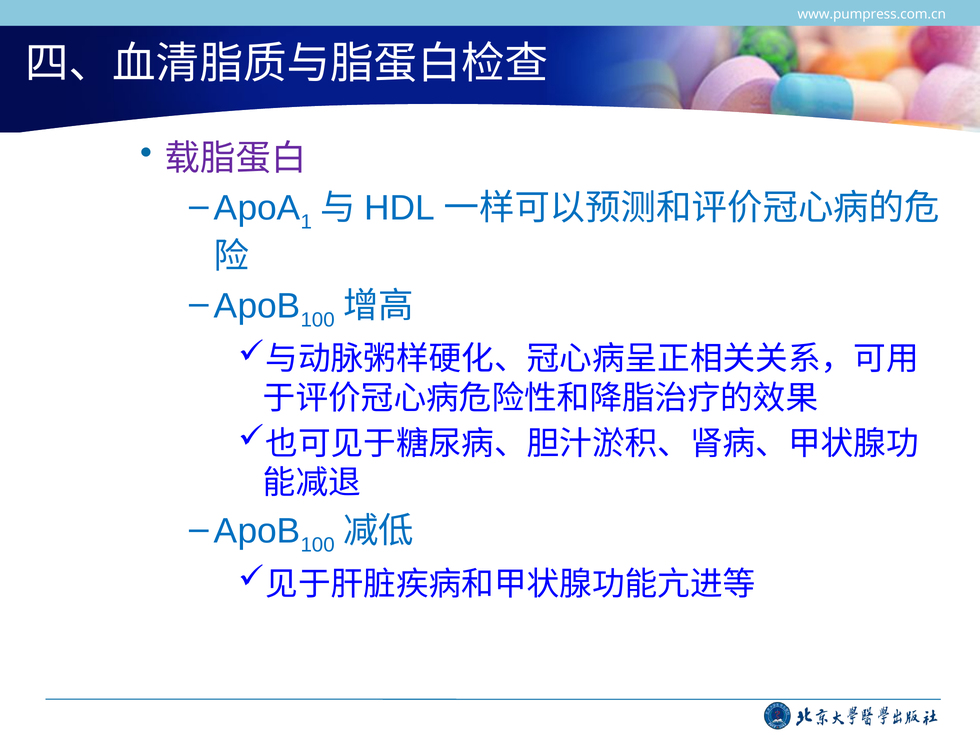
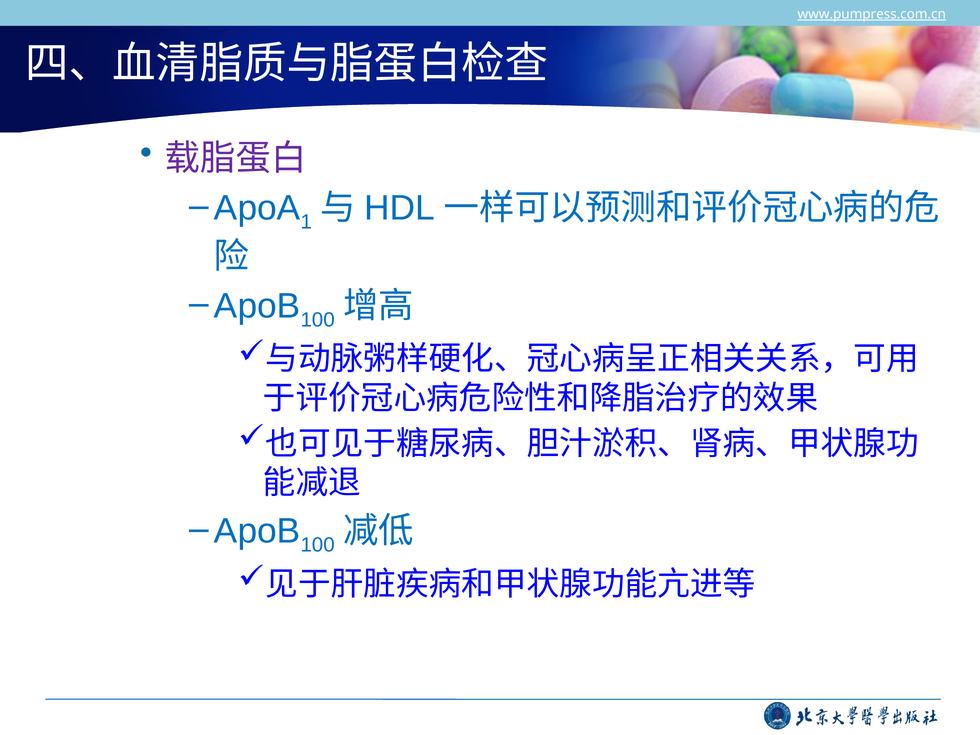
www.pumpress.com.cn underline: none -> present (872, 14)
